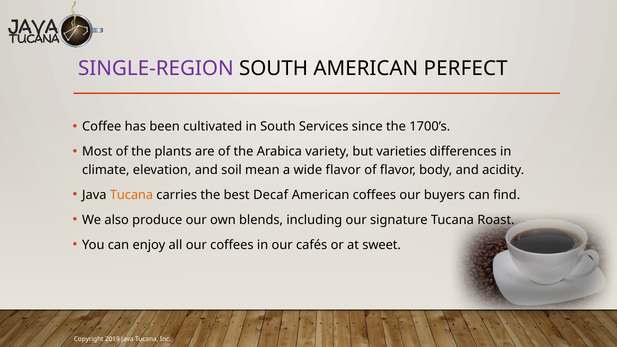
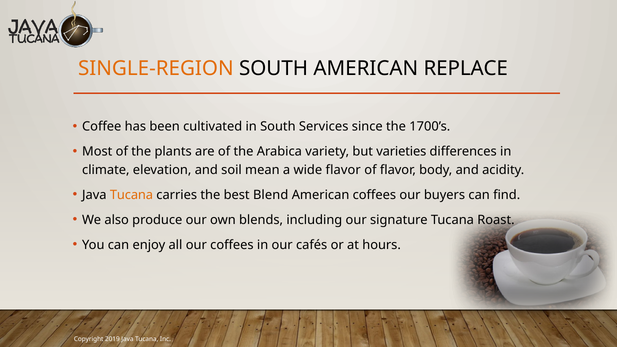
SINGLE-REGION colour: purple -> orange (156, 68)
PERFECT: PERFECT -> REPLACE (466, 68)
Decaf: Decaf -> Blend (271, 195)
sweet: sweet -> hours (382, 245)
